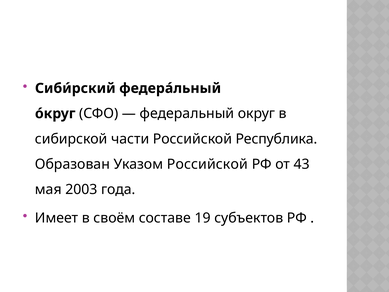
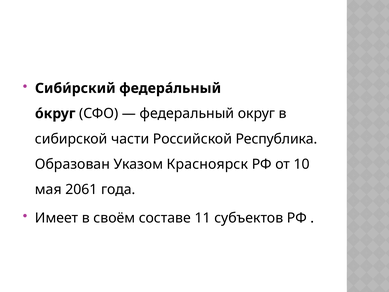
Указом Российской: Российской -> Красноярск (207, 164)
43: 43 -> 10 (302, 164)
2003: 2003 -> 2061 (81, 189)
19: 19 -> 11 (203, 218)
